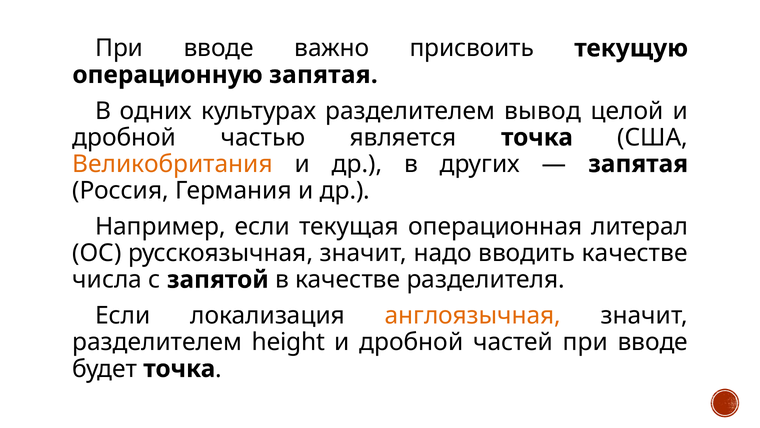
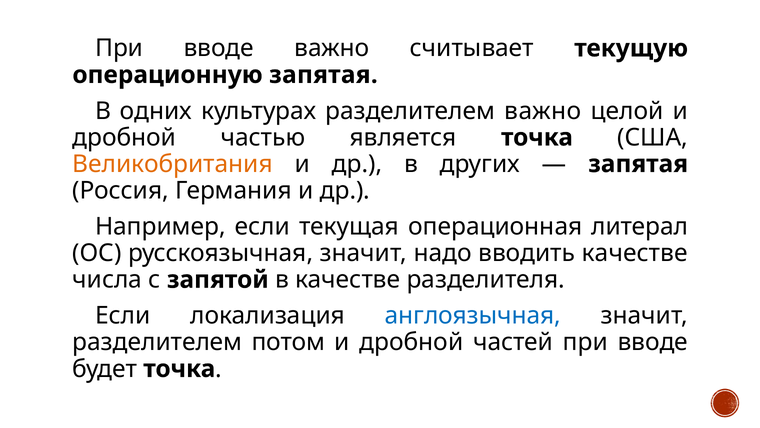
присвоить: присвоить -> считывает (472, 48)
разделителем вывод: вывод -> важно (543, 111)
англоязычная colour: orange -> blue (473, 315)
height: height -> потом (288, 342)
